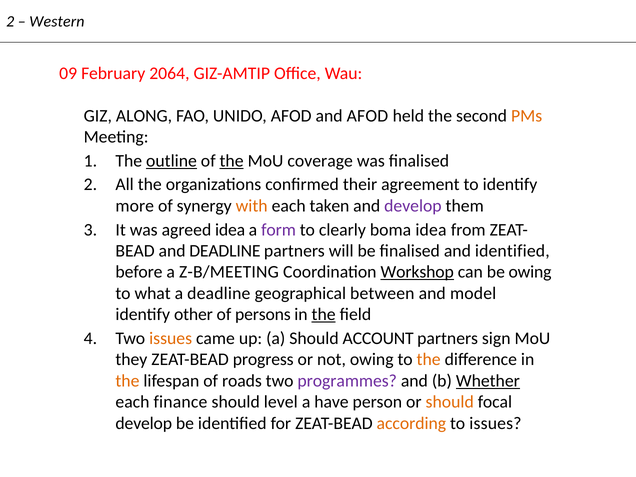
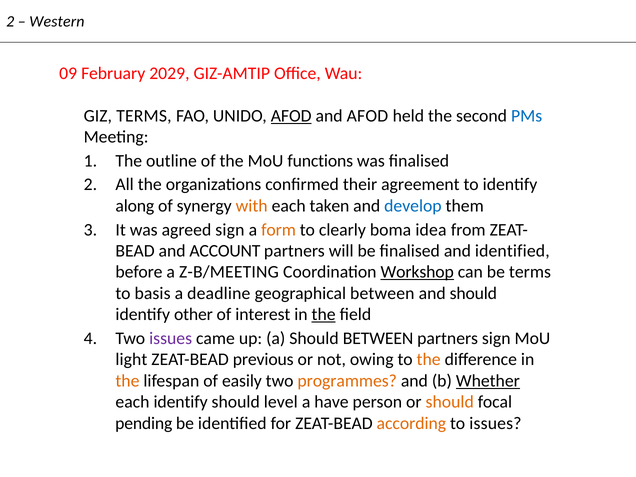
2064: 2064 -> 2029 (169, 73)
GIZ ALONG: ALONG -> TERMS (144, 116)
AFOD underline: none -> present (291, 116)
PMs colour: orange -> blue (527, 116)
outline underline: present -> none (171, 161)
the underline: present -> none (232, 161)
coverage: coverage -> functions (320, 161)
more: more -> along (135, 206)
develop colour: purple -> blue (413, 206)
agreed idea: idea -> sign (230, 230)
form colour: purple -> orange (279, 230)
and DEADLINE: DEADLINE -> ACCOUNT (225, 251)
be owing: owing -> terms (530, 272)
what: what -> basis (153, 293)
and model: model -> should (473, 293)
persons: persons -> interest (263, 315)
issues colour: orange -> purple (171, 338)
Should ACCOUNT: ACCOUNT -> BETWEEN (378, 338)
they: they -> light (131, 360)
progress: progress -> previous (263, 360)
roads: roads -> easily (242, 381)
programmes colour: purple -> orange (347, 381)
each finance: finance -> identify (181, 402)
develop: develop -> pending (144, 423)
